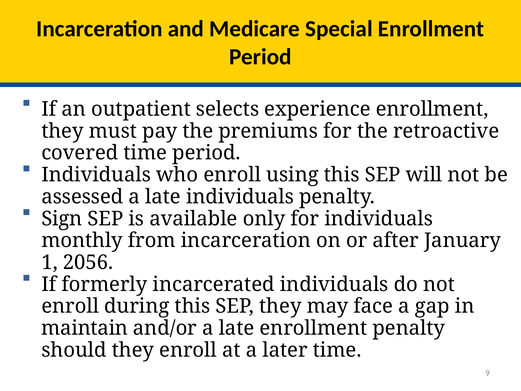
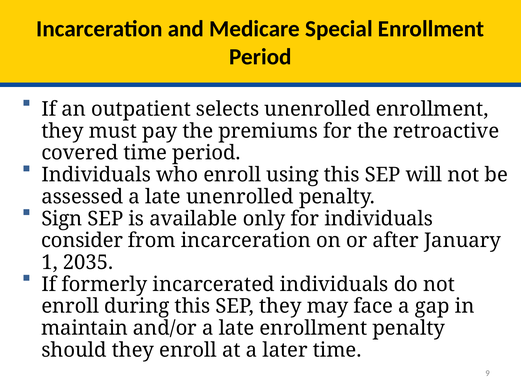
selects experience: experience -> unenrolled (317, 109)
late individuals: individuals -> unenrolled (240, 197)
monthly: monthly -> consider (82, 240)
2056: 2056 -> 2035 (88, 262)
